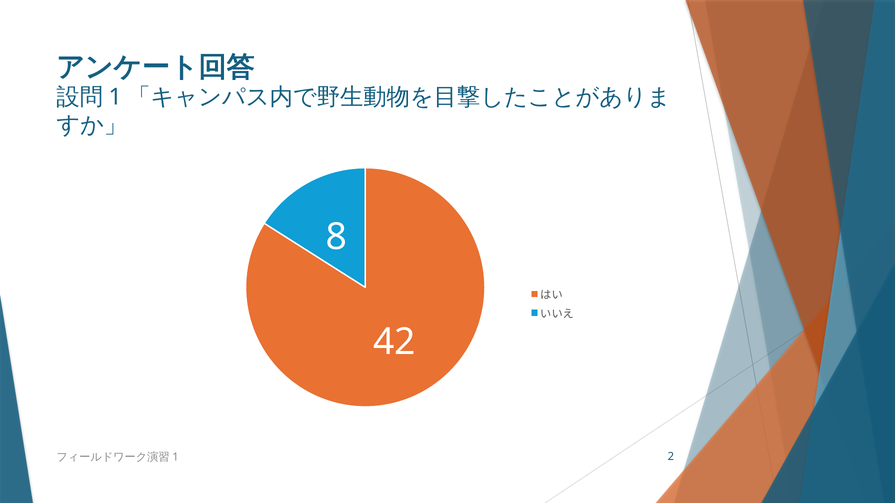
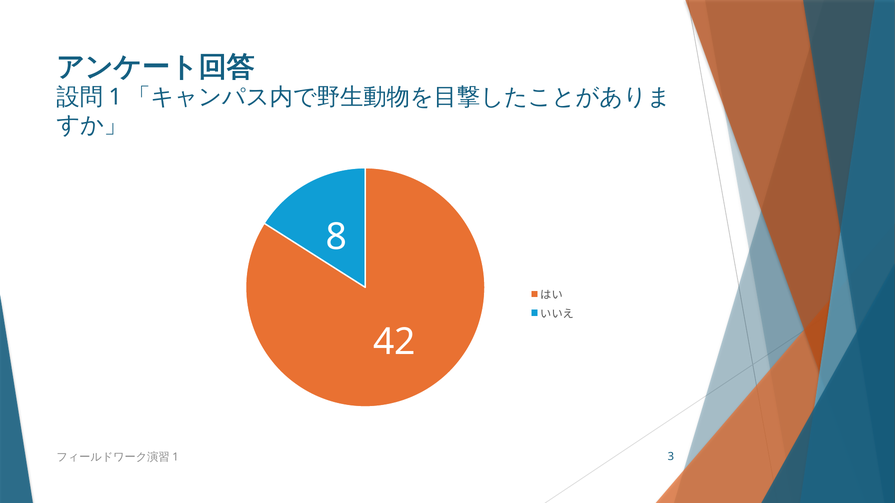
2: 2 -> 3 (671, 457)
